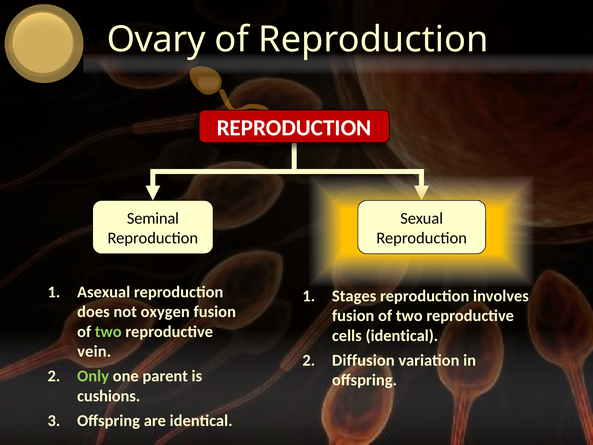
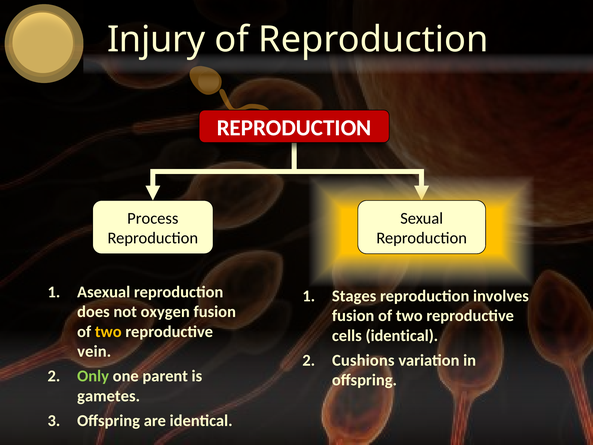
Ovary: Ovary -> Injury (156, 40)
Seminal: Seminal -> Process (153, 218)
two colour: light green -> yellow (108, 331)
Diffusion: Diffusion -> Cushions (363, 360)
cushions: cushions -> gametes (109, 396)
